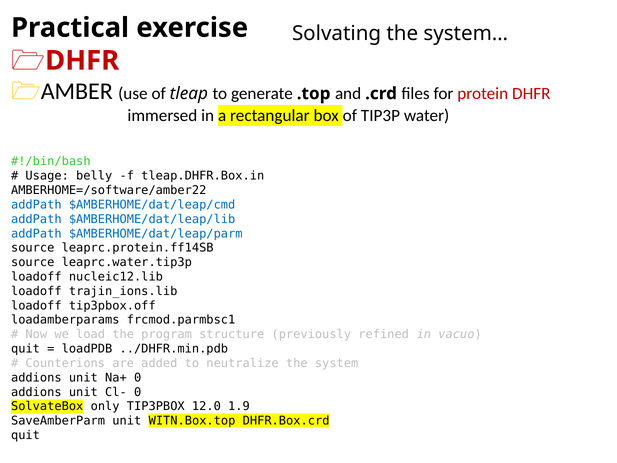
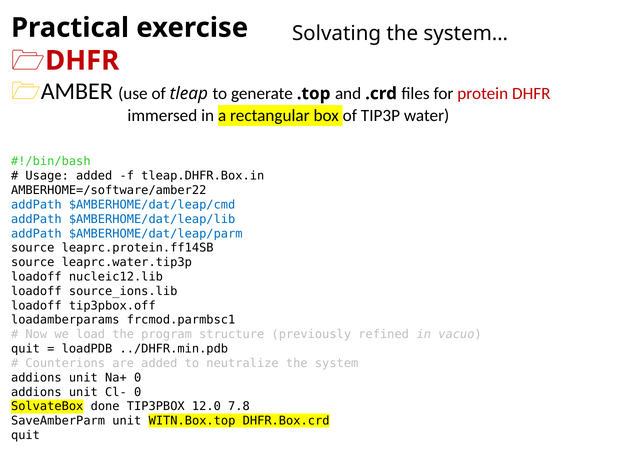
Usage belly: belly -> added (94, 176)
trajin_ions.lib: trajin_ions.lib -> source_ions.lib (123, 291)
only: only -> done (105, 406)
1.9: 1.9 -> 7.8 (239, 406)
